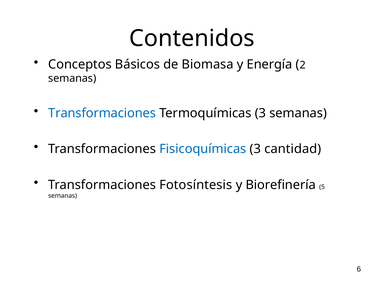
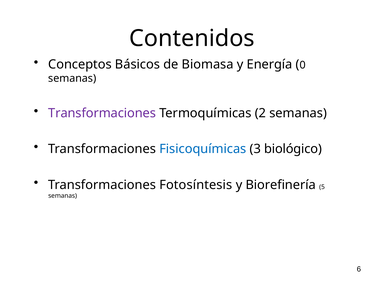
2: 2 -> 0 (303, 65)
Transformaciones colour: blue -> purple (102, 113)
Termoquímicas 3: 3 -> 2 (260, 113)
cantidad: cantidad -> biológico (293, 149)
